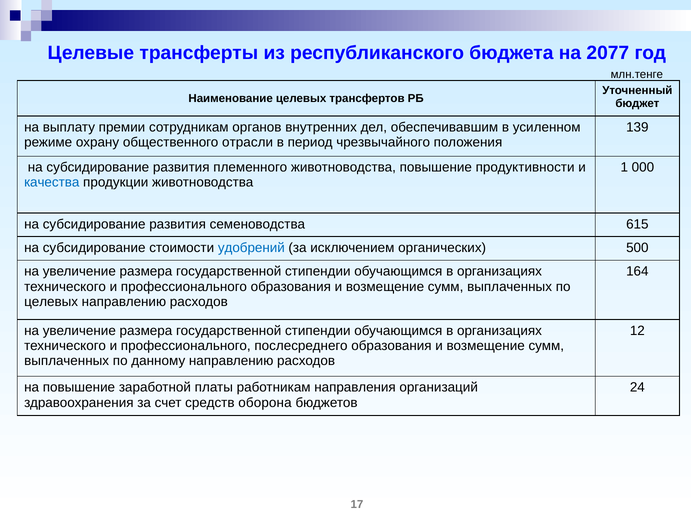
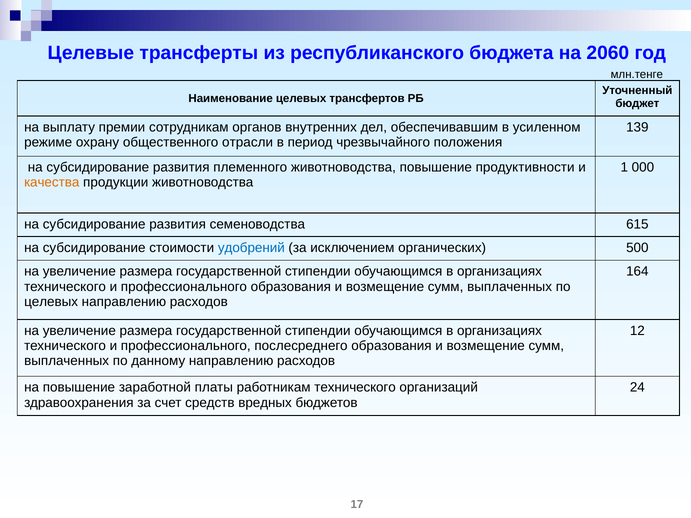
2077: 2077 -> 2060 (608, 53)
качества colour: blue -> orange (52, 183)
работникам направления: направления -> технического (355, 388)
оборона: оборона -> вредных (265, 403)
